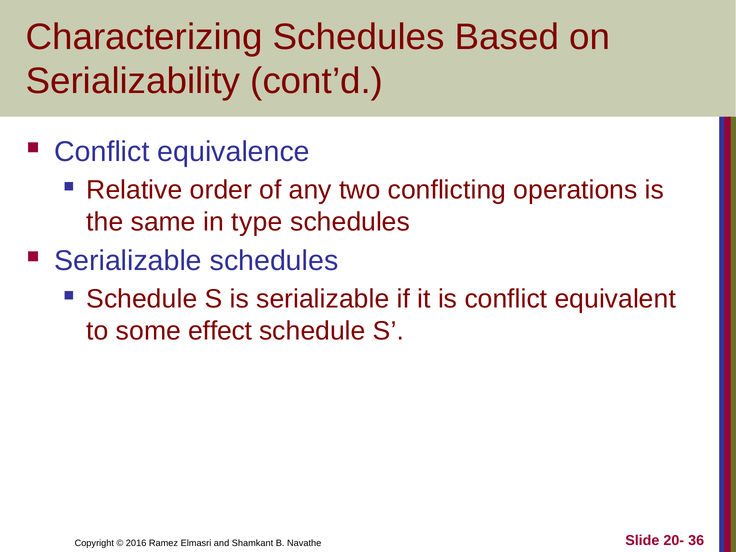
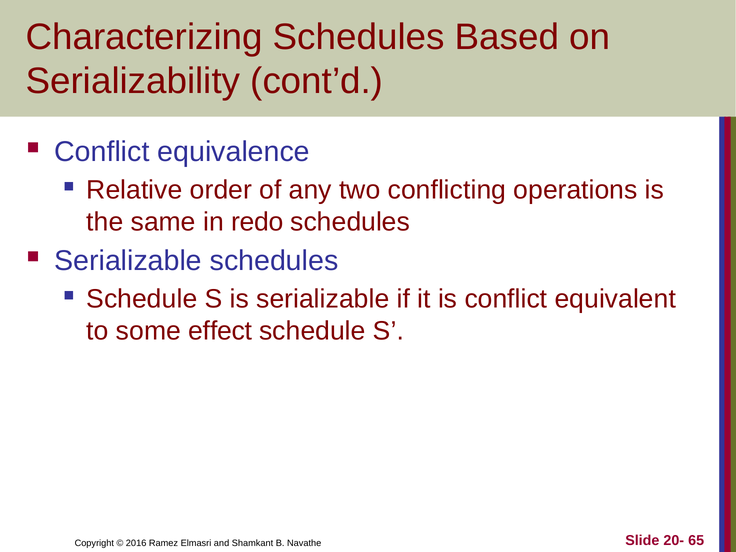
type: type -> redo (257, 222)
36: 36 -> 65 (696, 541)
